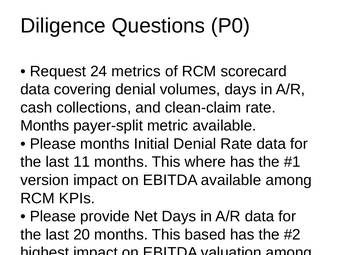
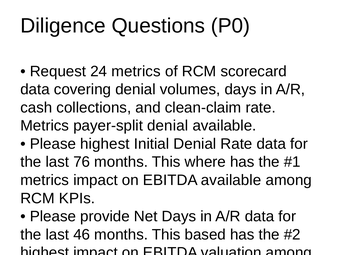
Months: Months -> Metrics (45, 126)
payer-split metric: metric -> denial (168, 126)
Please months: months -> highest (105, 144)
11: 11 -> 76 (82, 162)
version: version -> metrics (45, 180)
20: 20 -> 46 (82, 235)
